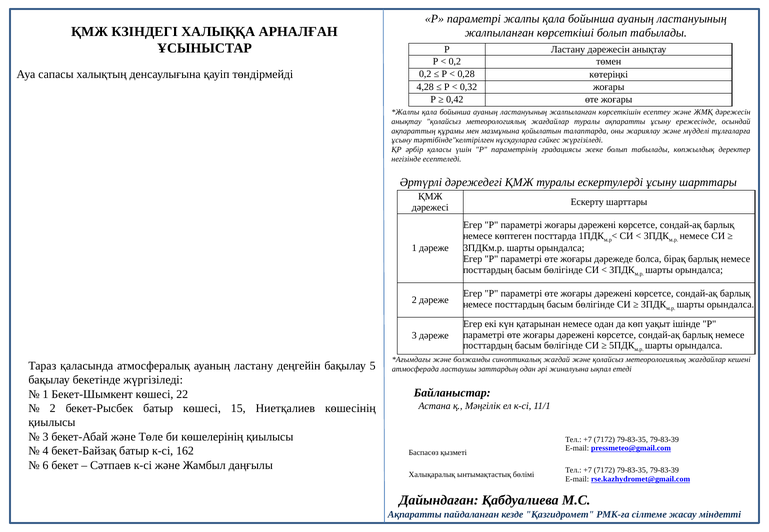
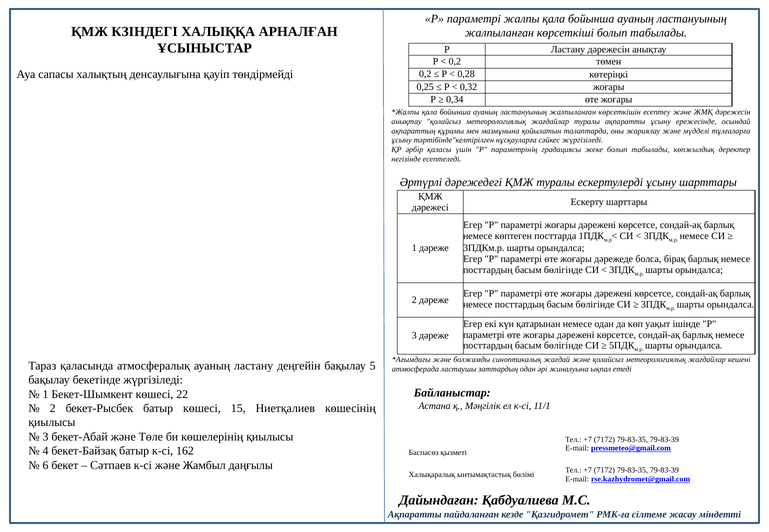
4,28: 4,28 -> 0,25 (425, 87)
0,42: 0,42 -> 0,34 (455, 100)
